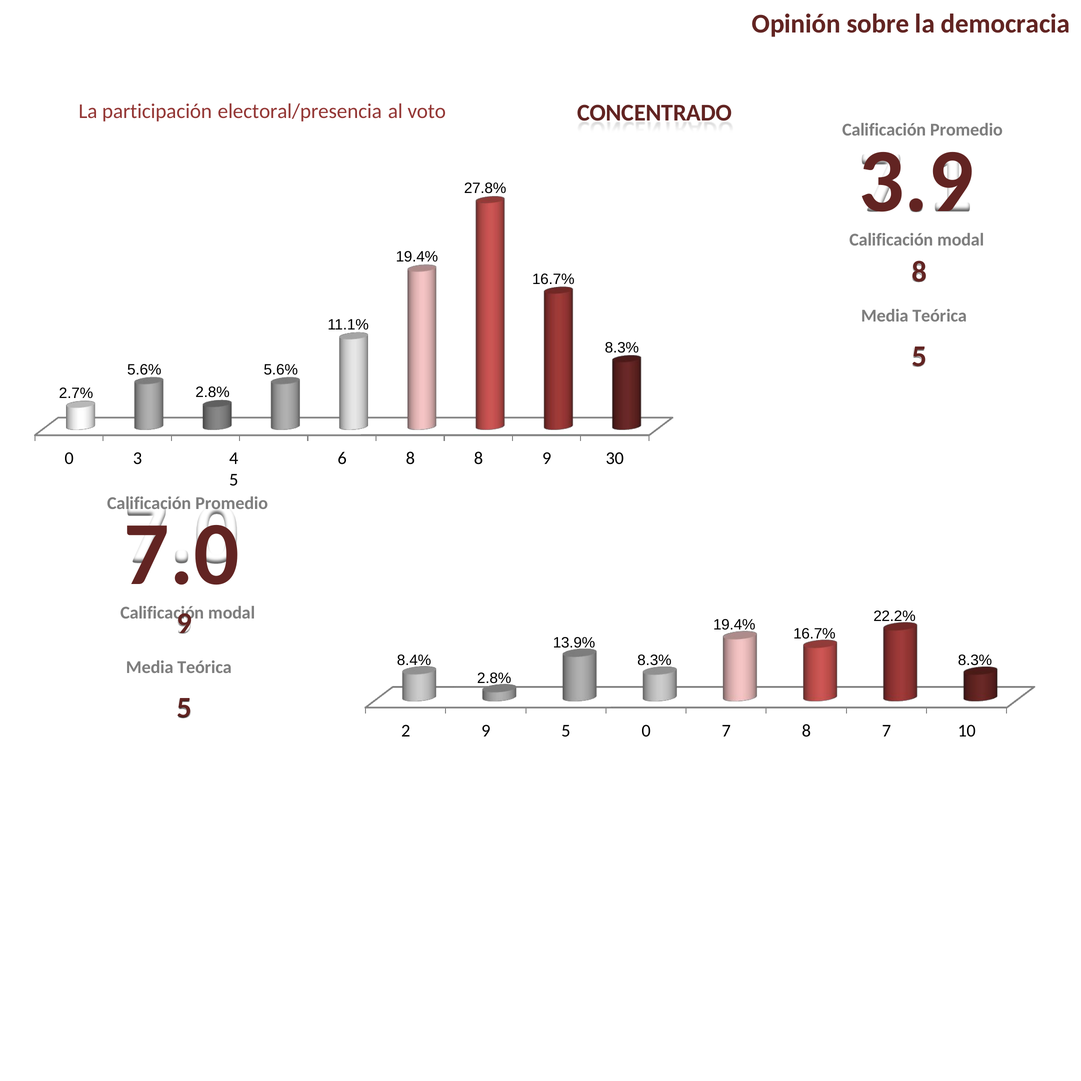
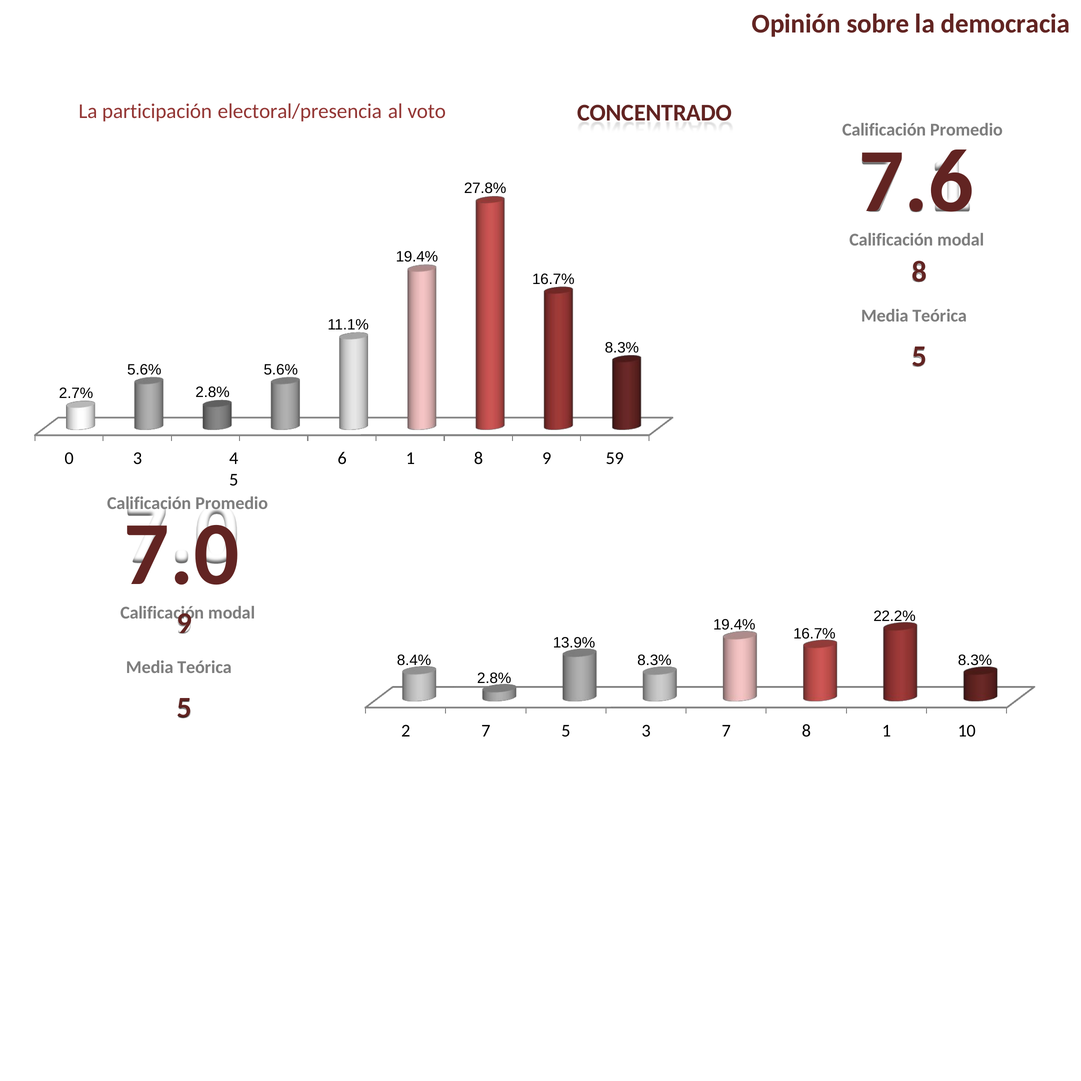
3.9: 3.9 -> 7.6 (916, 182)
6 8: 8 -> 1 (410, 458)
30: 30 -> 59 (615, 458)
2 9: 9 -> 7 (486, 731)
5 0: 0 -> 3 (646, 731)
8 7: 7 -> 1 (886, 731)
